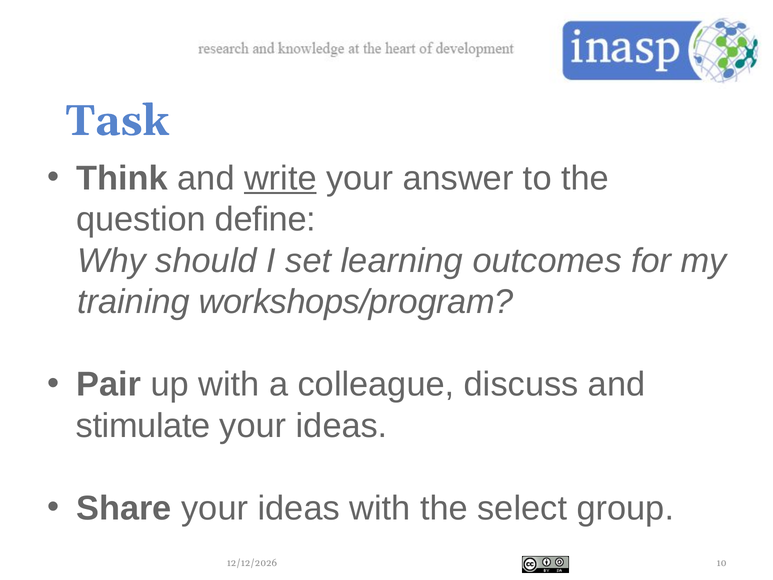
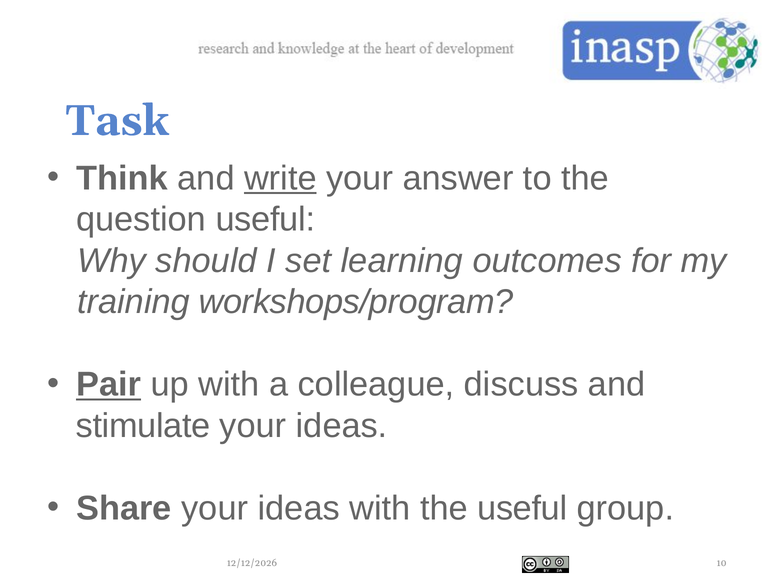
question define: define -> useful (265, 220)
Pair underline: none -> present (109, 384)
the select: select -> useful (522, 508)
